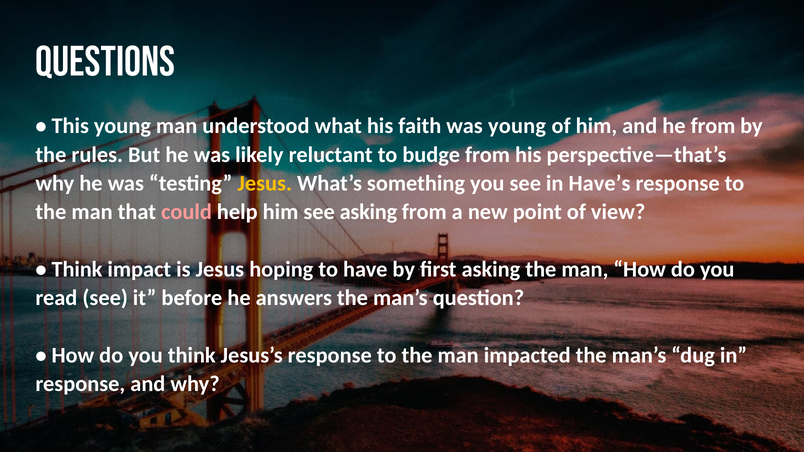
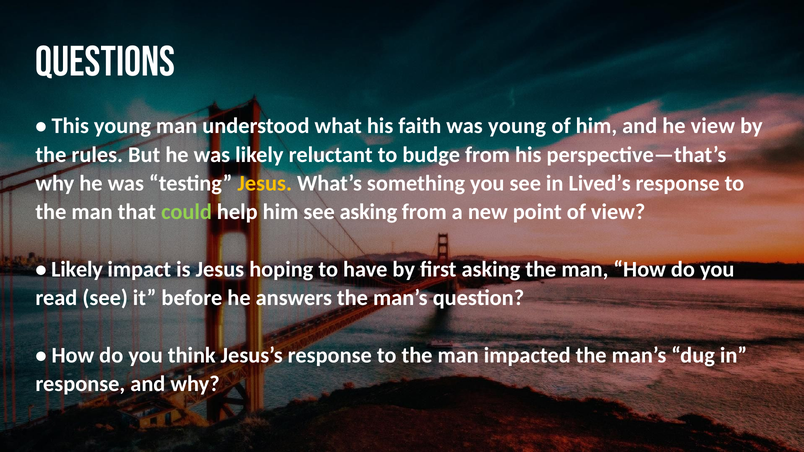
he from: from -> view (713, 126)
Have’s: Have’s -> Lived’s (600, 184)
could colour: pink -> light green (187, 212)
Think: Think -> Likely (77, 270)
